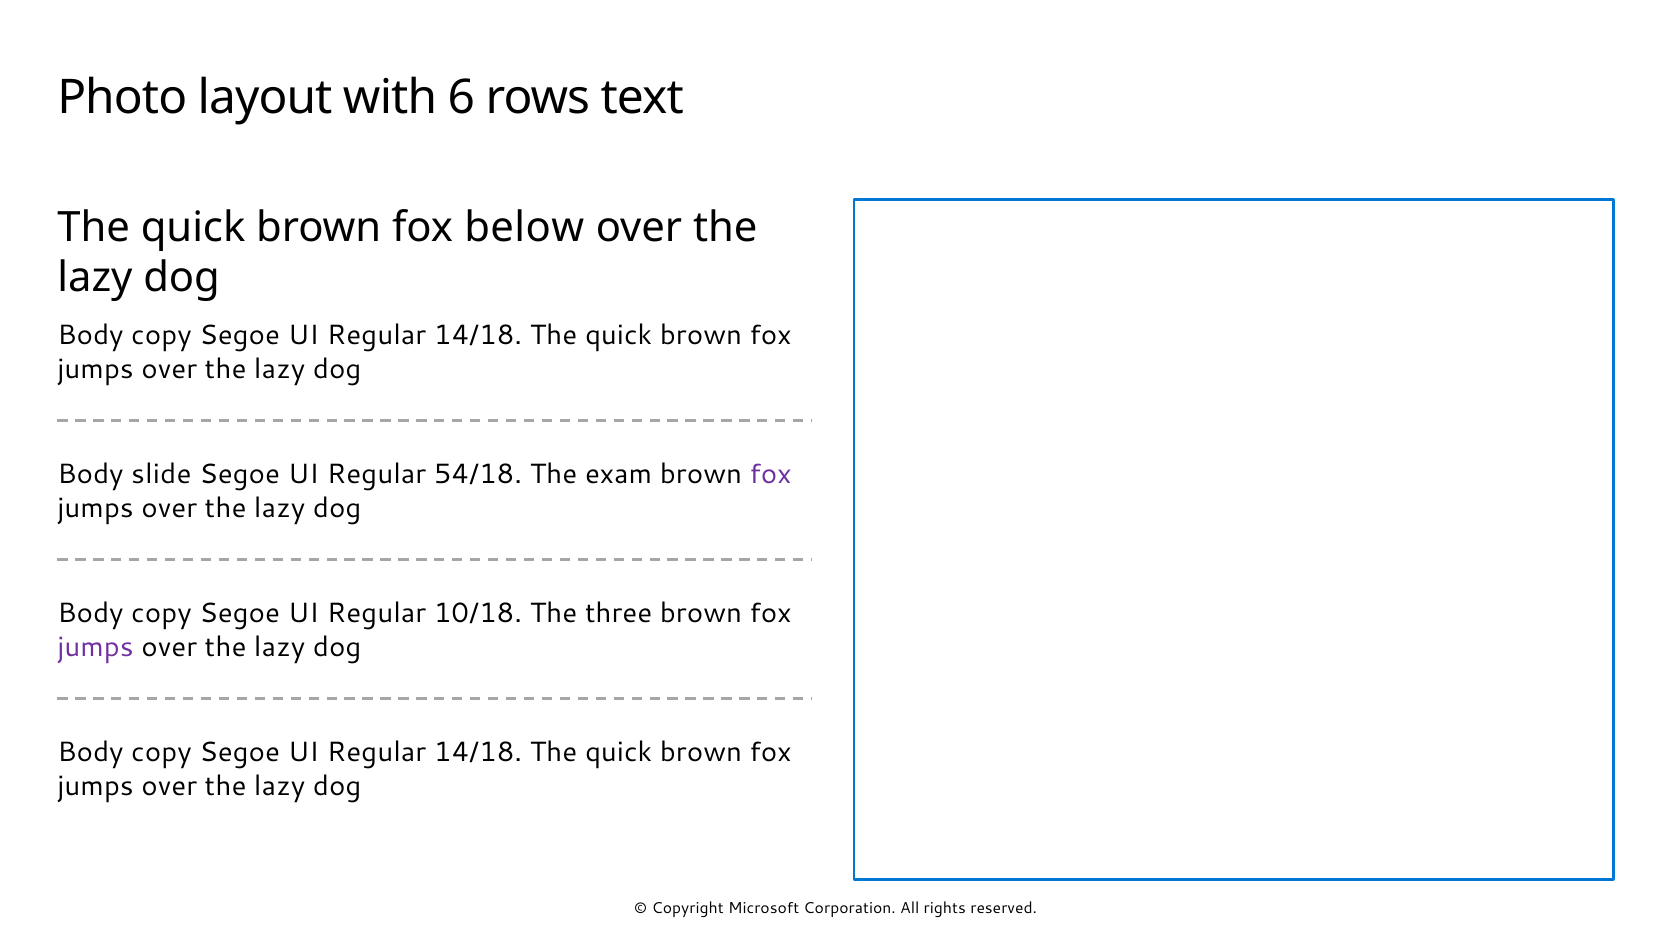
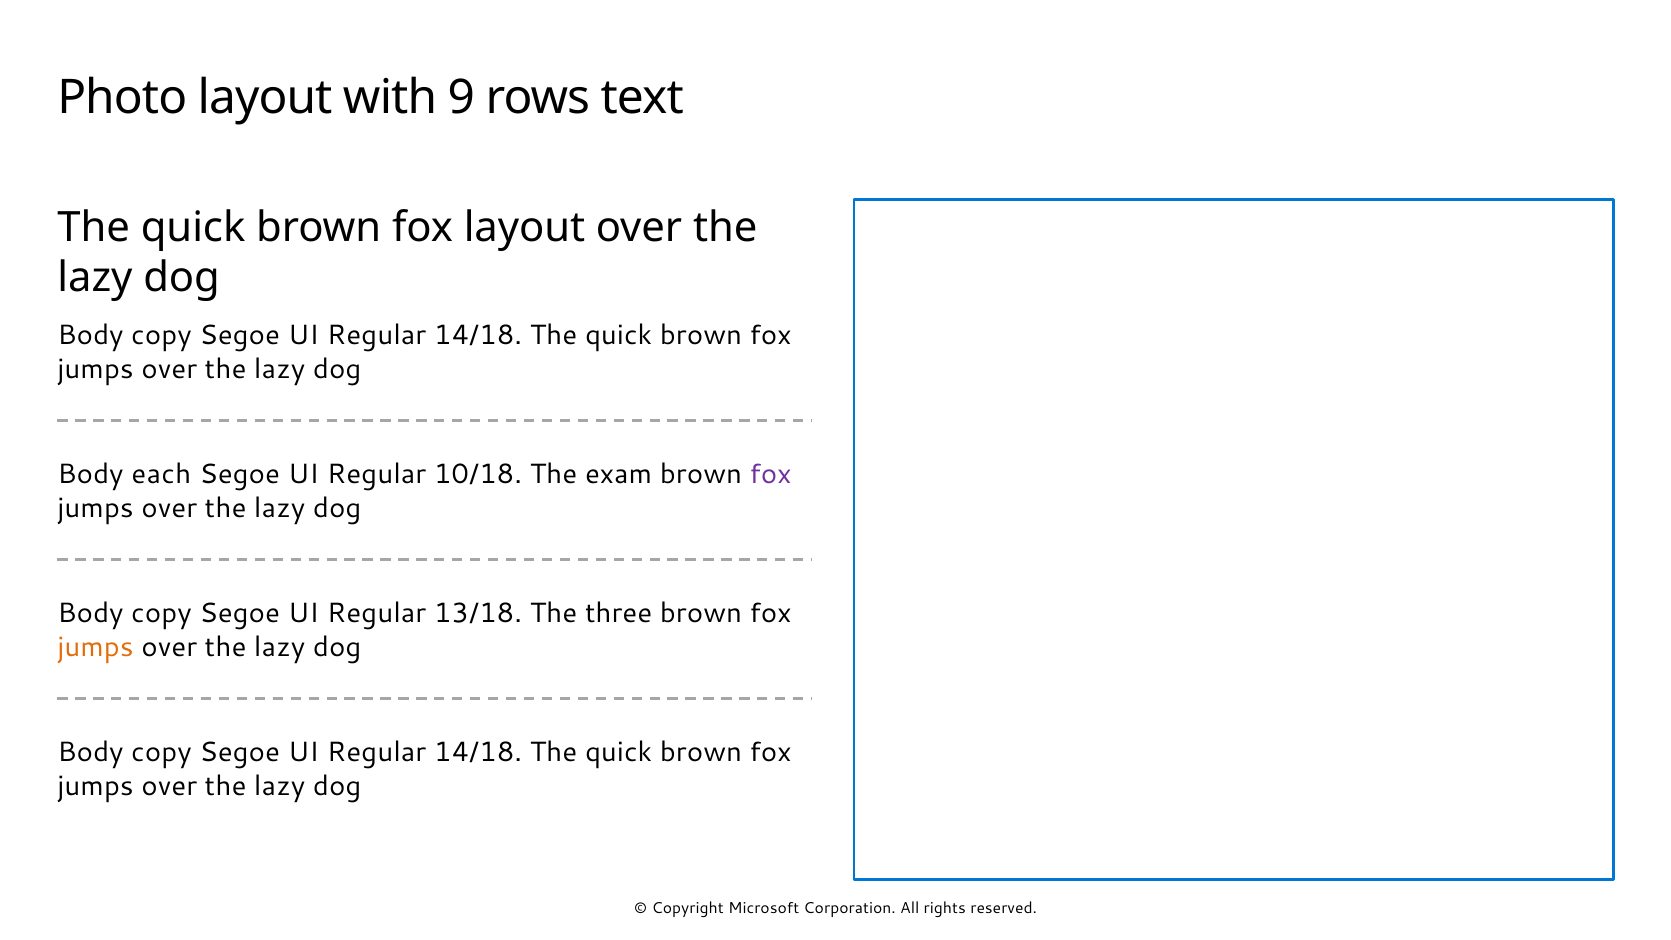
6: 6 -> 9 (461, 98)
fox below: below -> layout (524, 228)
slide: slide -> each (161, 475)
54/18: 54/18 -> 10/18 (478, 475)
10/18: 10/18 -> 13/18 (478, 613)
jumps colour: purple -> orange (96, 647)
